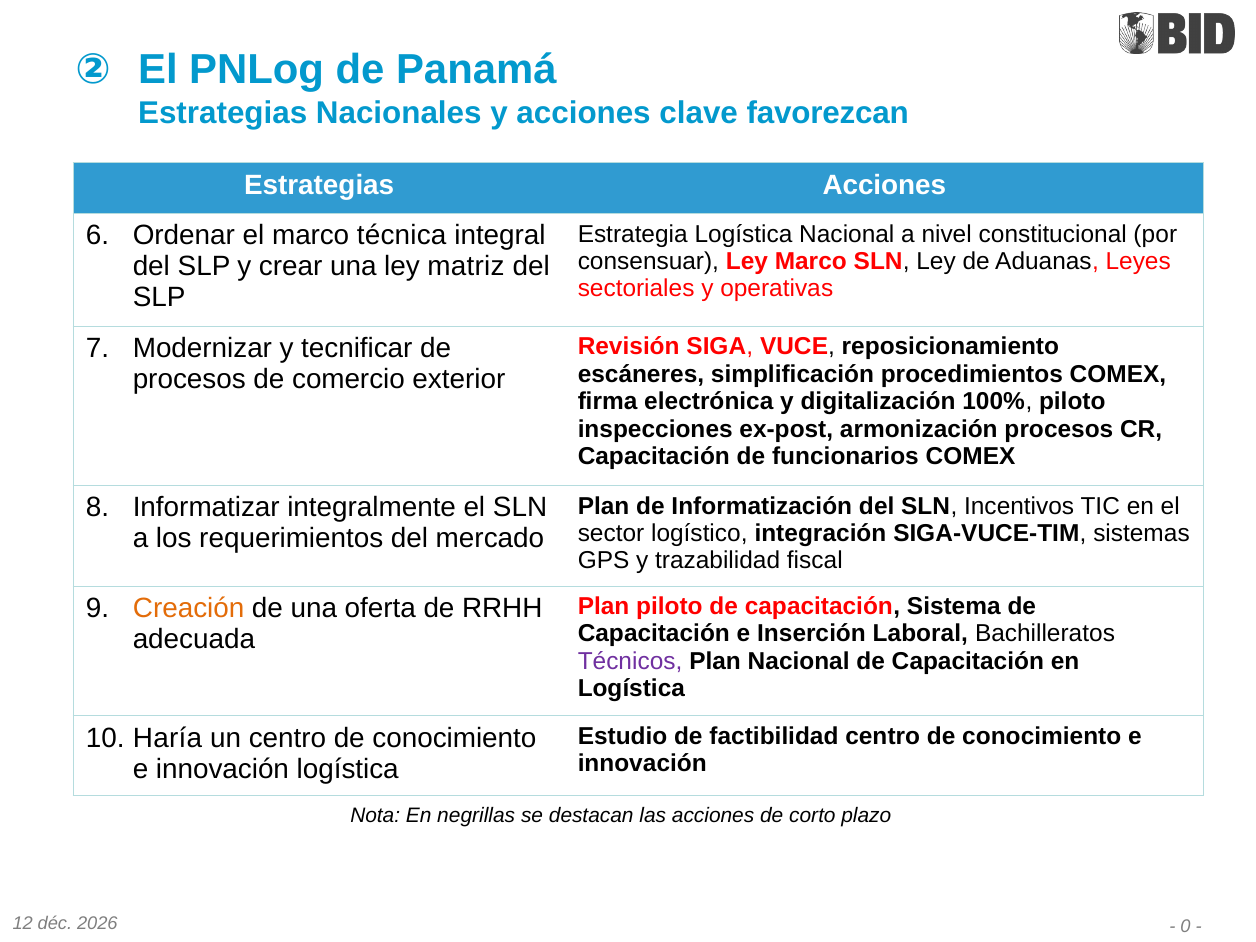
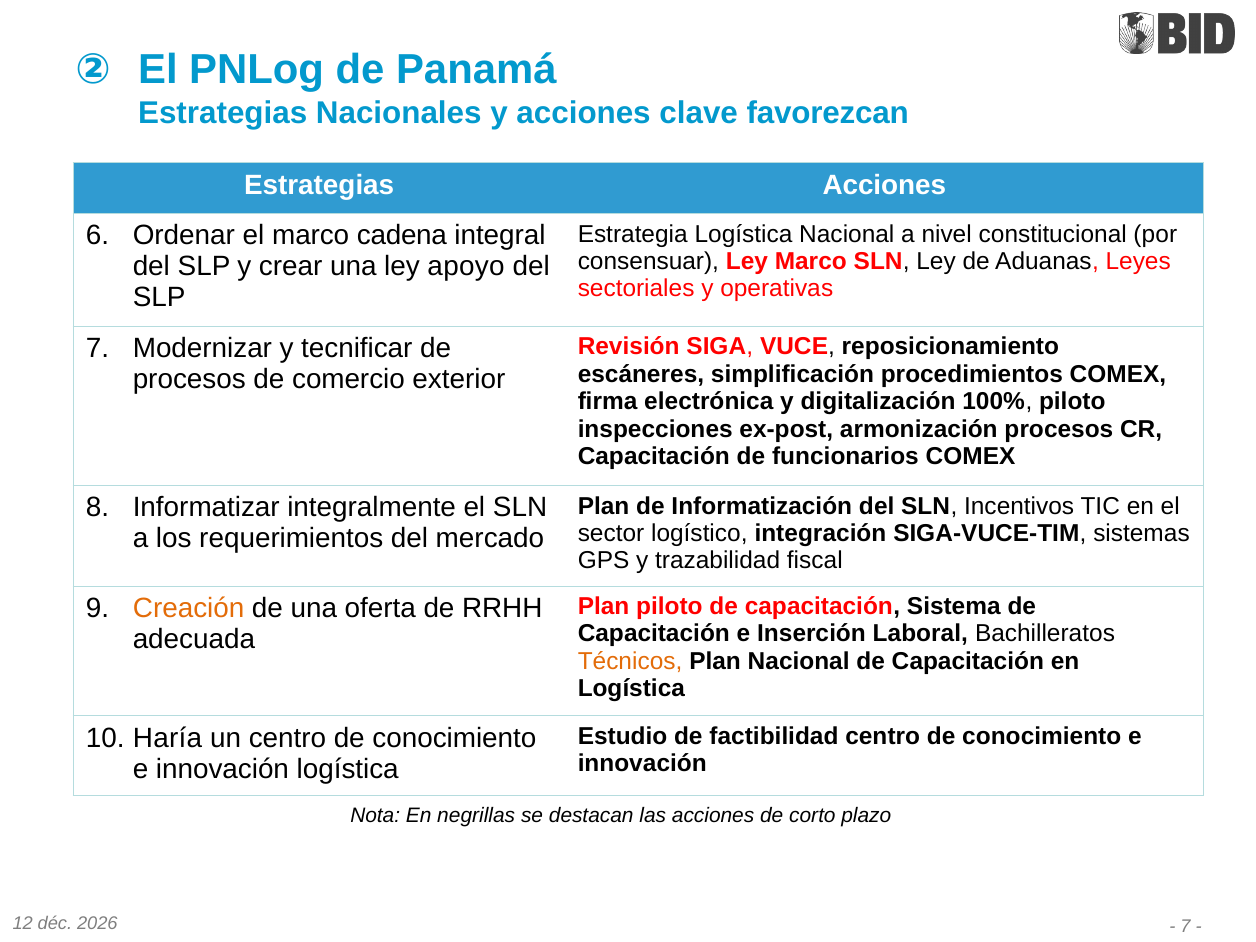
técnica: técnica -> cadena (402, 236)
matriz: matriz -> apoyo (466, 267)
Técnicos colour: purple -> orange (630, 661)
0: 0 -> 7 (1186, 927)
